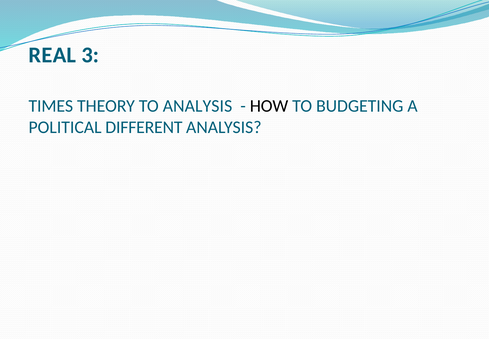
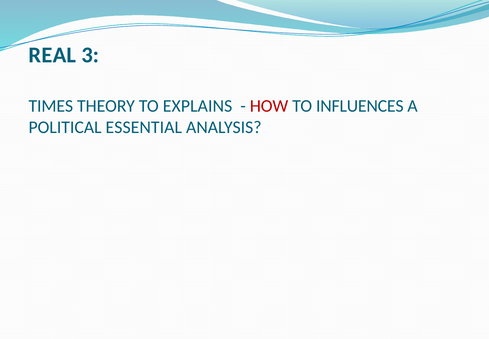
TO ANALYSIS: ANALYSIS -> EXPLAINS (198, 106)
HOW colour: black -> red (269, 106)
BUDGETING: BUDGETING -> INFLUENCES (360, 106)
DIFFERENT: DIFFERENT -> ESSENTIAL (144, 127)
